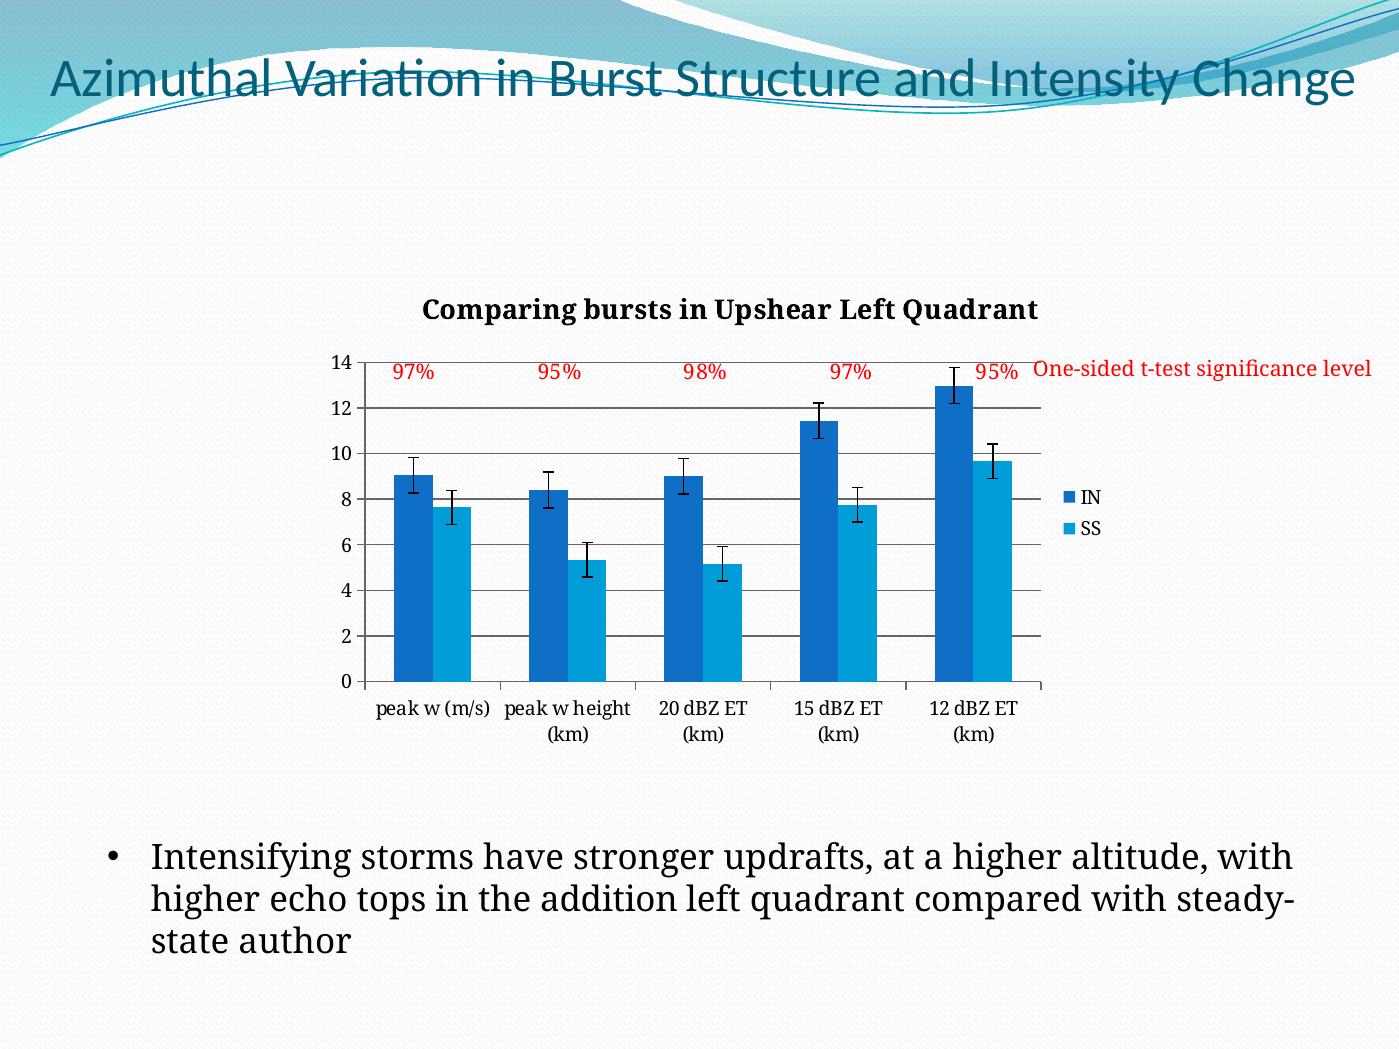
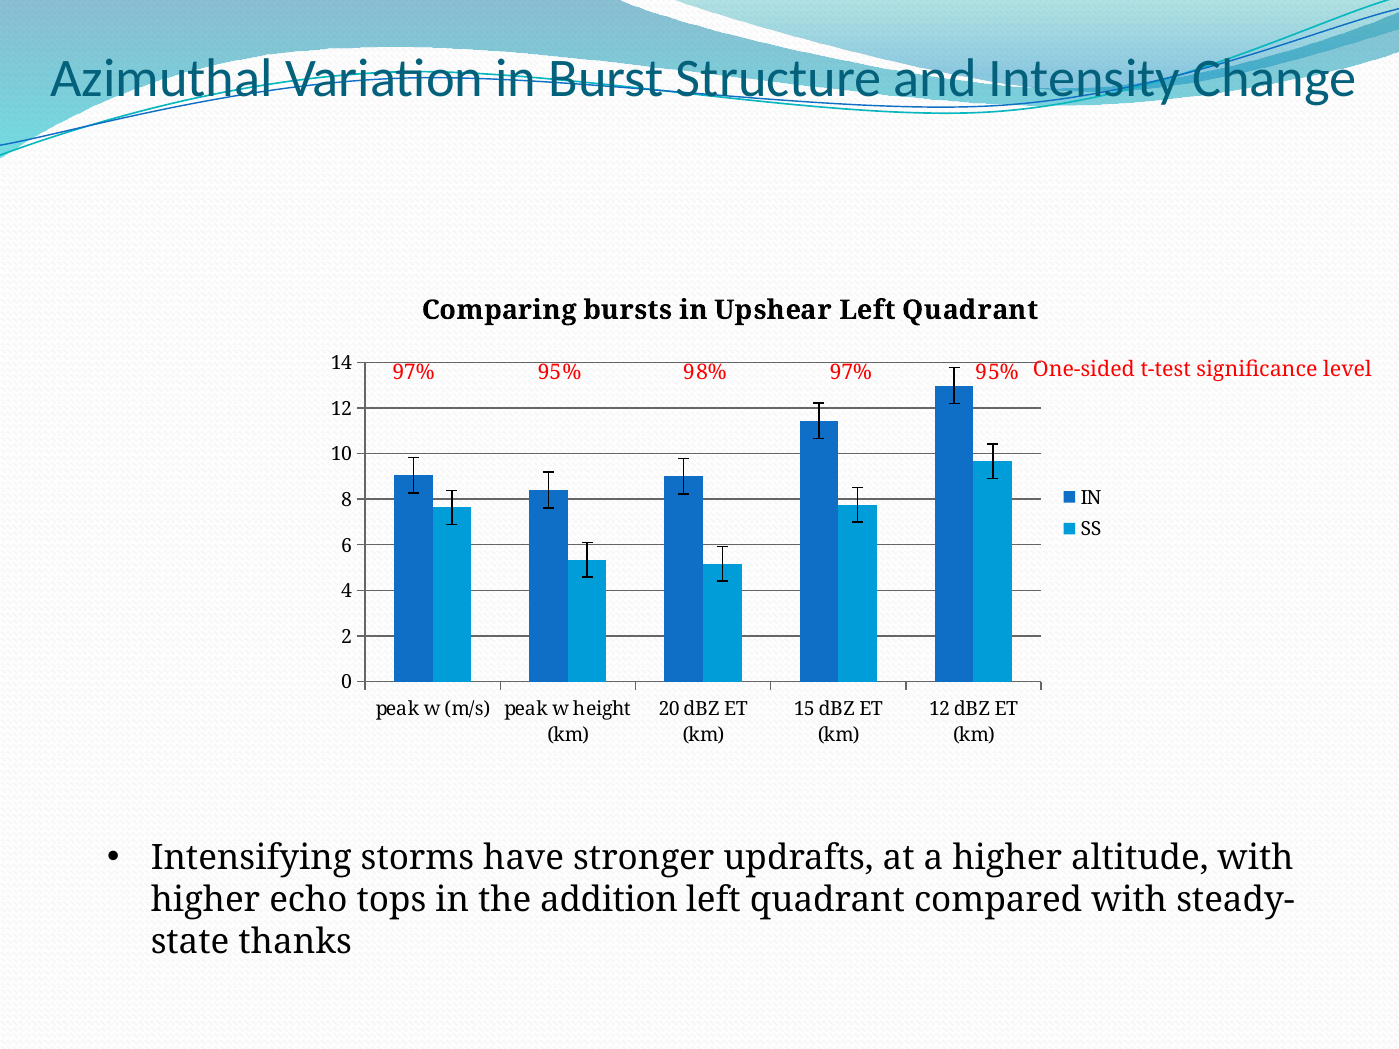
author: author -> thanks (295, 942)
